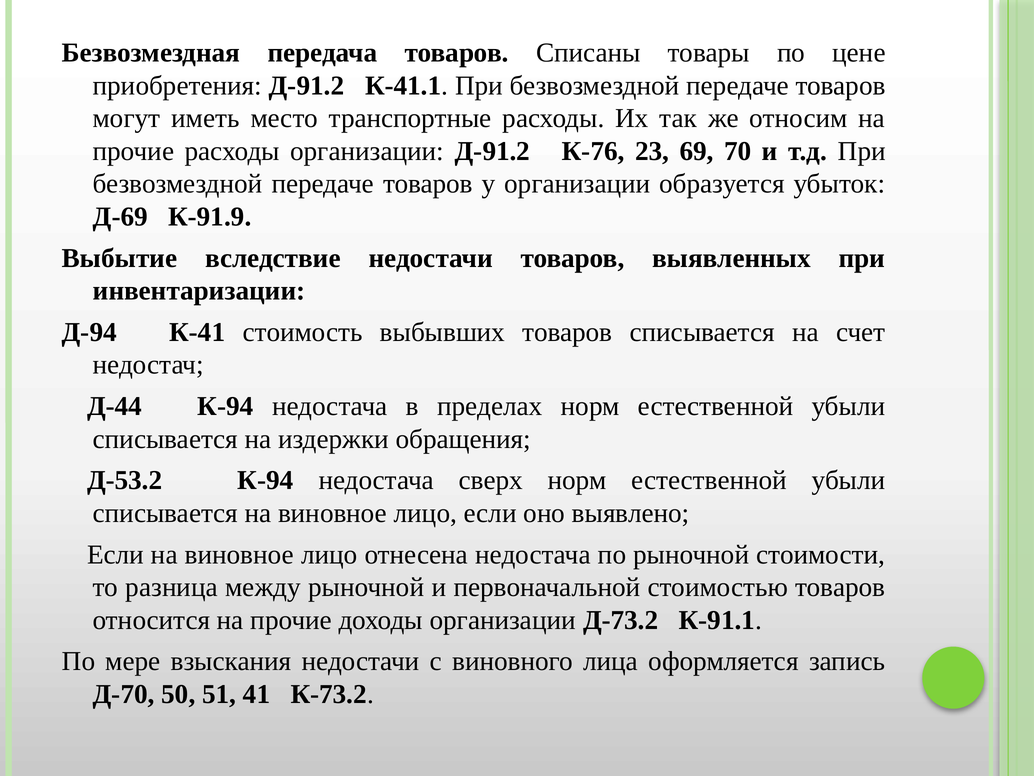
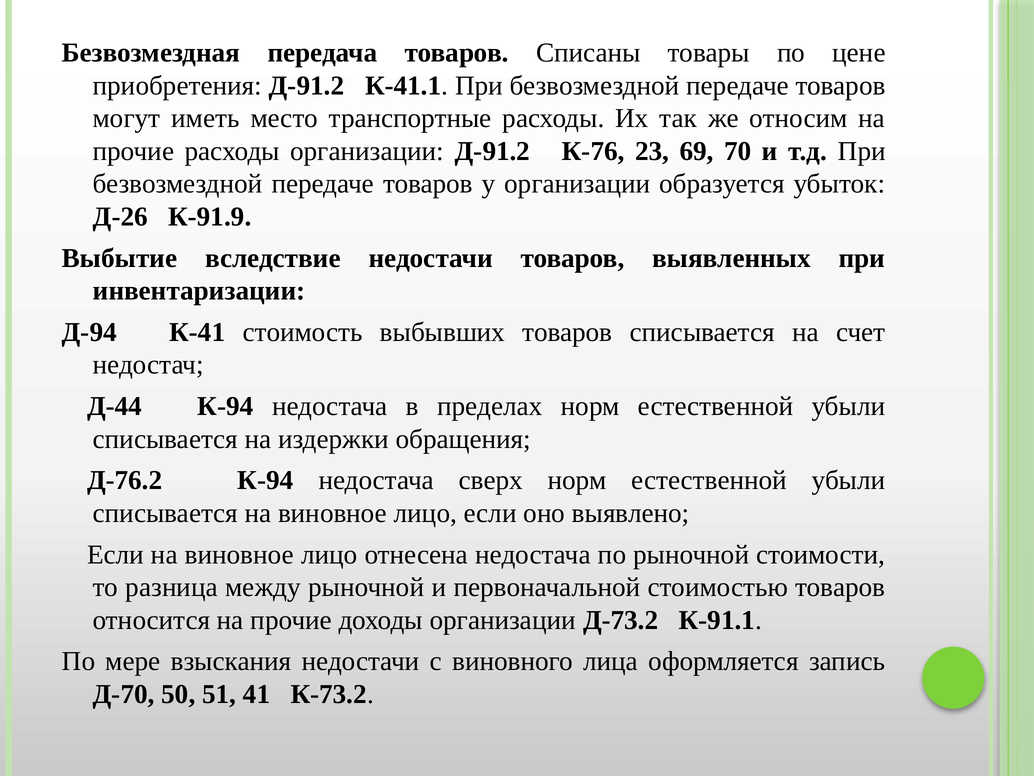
Д-69: Д-69 -> Д-26 (120, 216)
Д-53.2: Д-53.2 -> Д-76.2 (125, 480)
